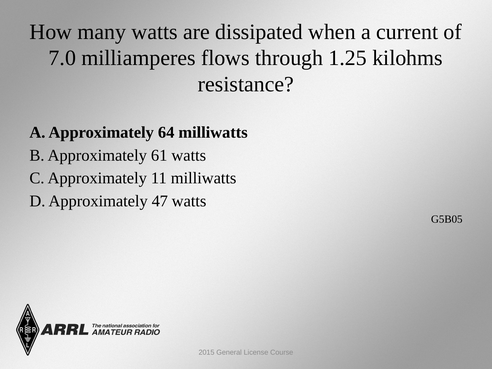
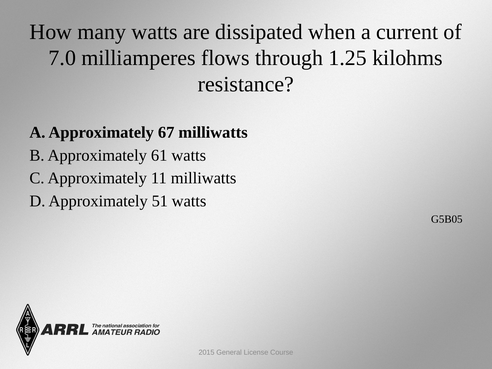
64: 64 -> 67 (166, 132)
47: 47 -> 51 (160, 201)
